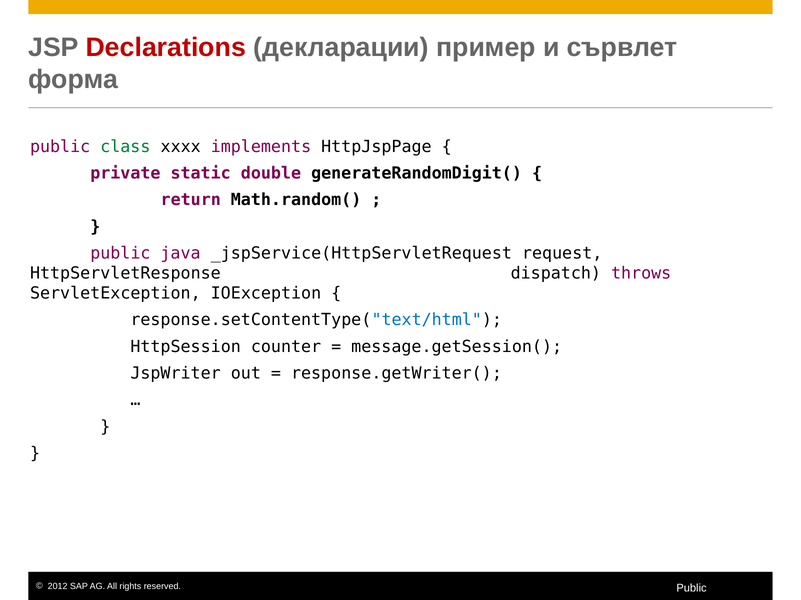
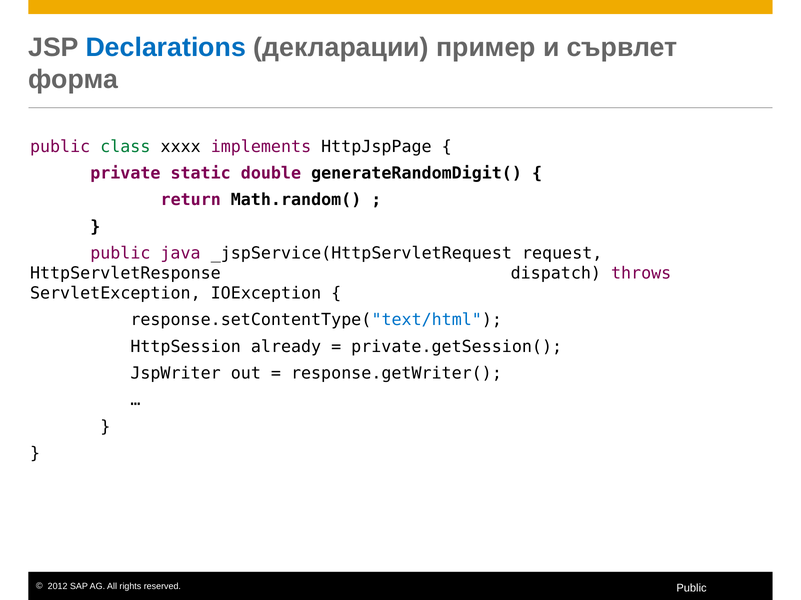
Declarations colour: red -> blue (166, 47)
counter: counter -> already (286, 347)
message.getSession(: message.getSession( -> private.getSession( (457, 347)
